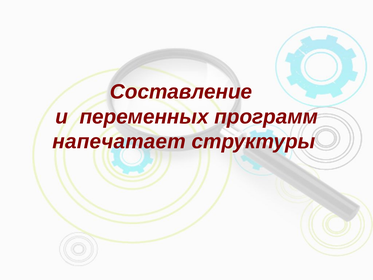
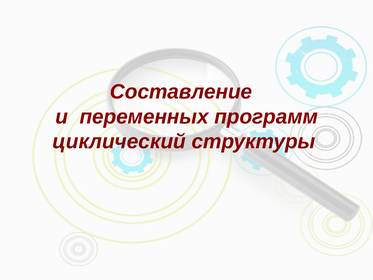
напечатает: напечатает -> циклический (119, 142)
